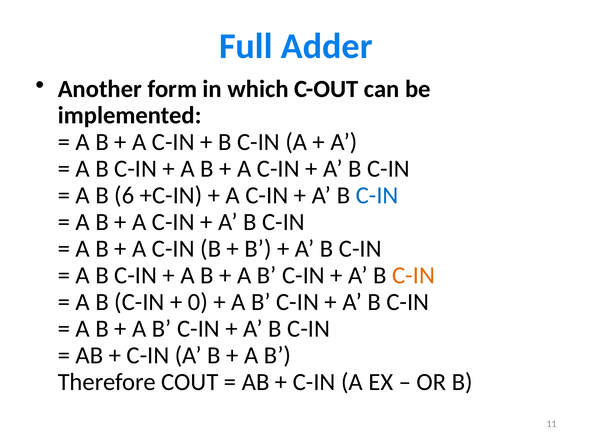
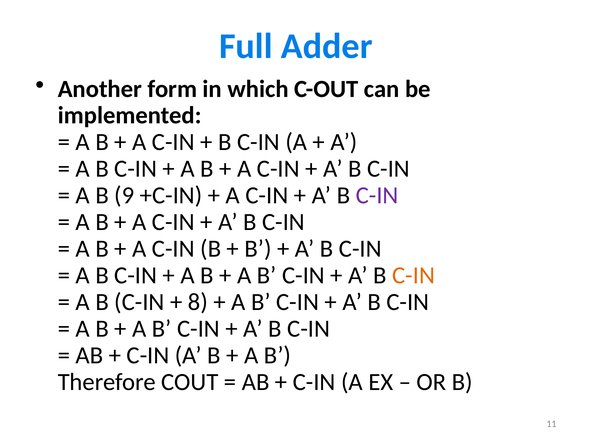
6: 6 -> 9 (124, 195)
C-IN colour: blue -> purple (377, 195)
0: 0 -> 8 (198, 302)
